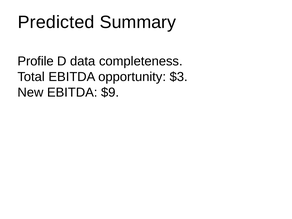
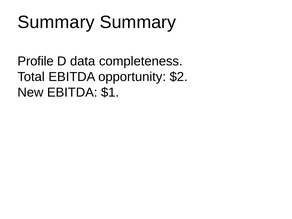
Predicted: Predicted -> Summary (56, 22)
$3: $3 -> $2 (179, 77)
$9: $9 -> $1 (110, 92)
